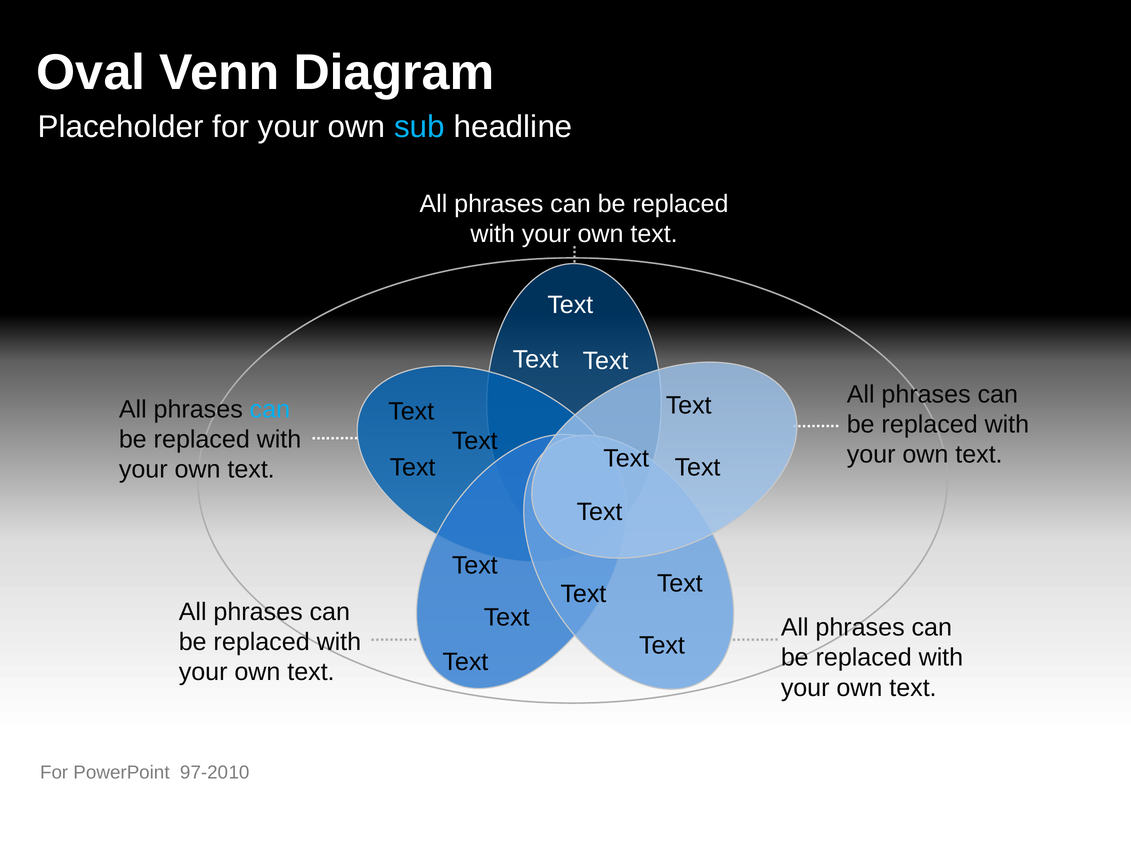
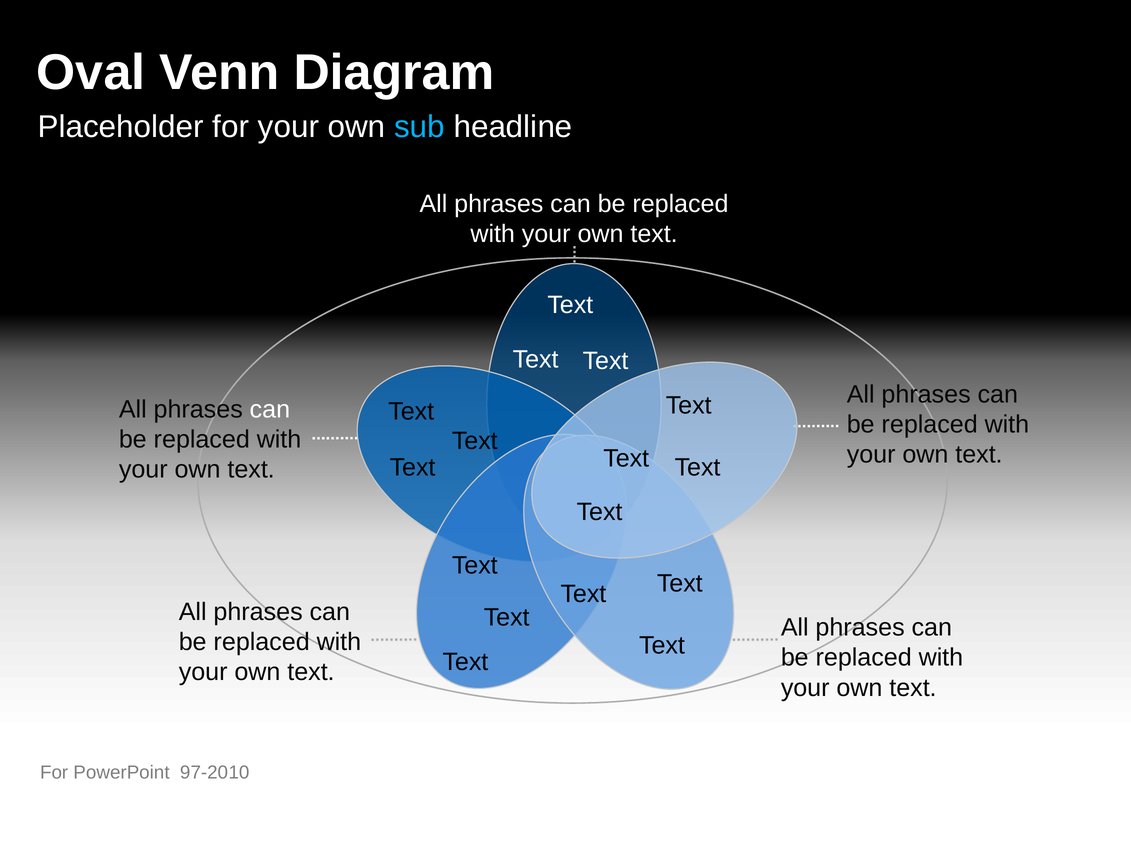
can colour: light blue -> white (270, 410)
